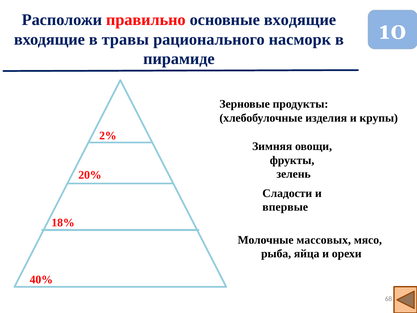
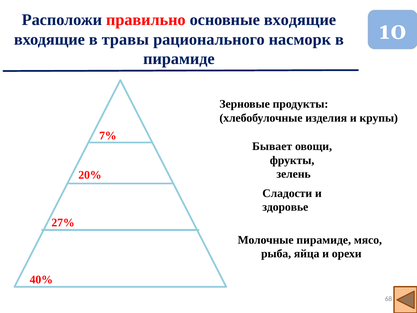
2%: 2% -> 7% (108, 135)
Зимняя: Зимняя -> Бывает (272, 146)
впервые: впервые -> здоровье (285, 207)
18%: 18% -> 27% (63, 223)
Молочные массовых: массовых -> пирамиде (324, 240)
